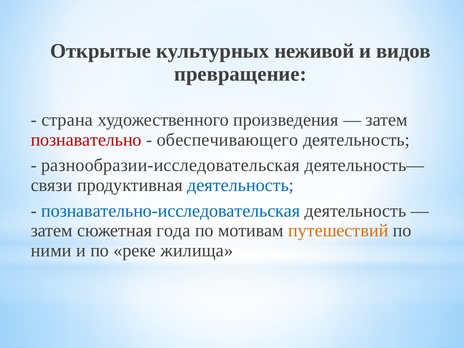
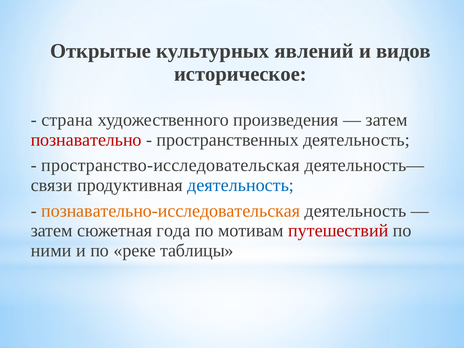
неживой: неживой -> явлений (314, 51)
превращение: превращение -> историческое (240, 74)
обеспечивающего: обеспечивающего -> пространственных (228, 140)
разнообразии-исследовательская: разнообразии-исследовательская -> пространство-исследовательская (171, 165)
познавательно-исследовательская colour: blue -> orange (171, 211)
путешествий colour: orange -> red (338, 231)
жилища: жилища -> таблицы (197, 251)
